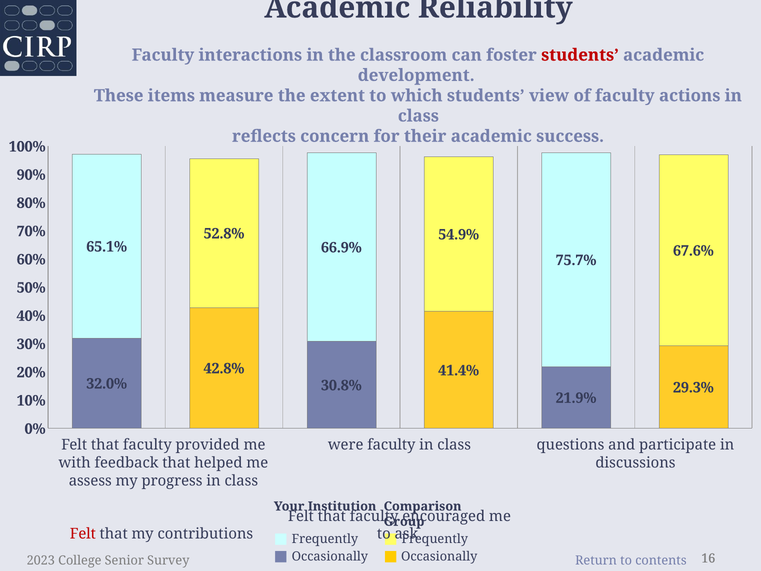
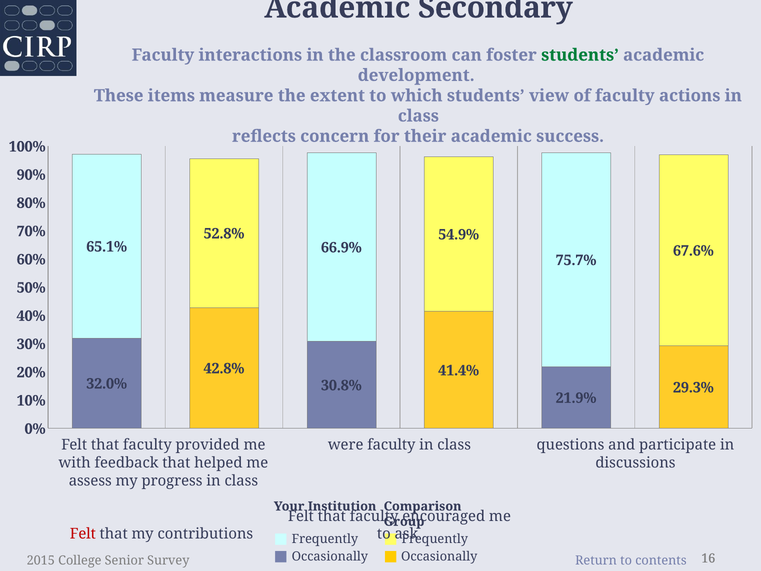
Reliability: Reliability -> Secondary (495, 8)
students colour: red -> green (580, 55)
2023: 2023 -> 2015 (41, 560)
